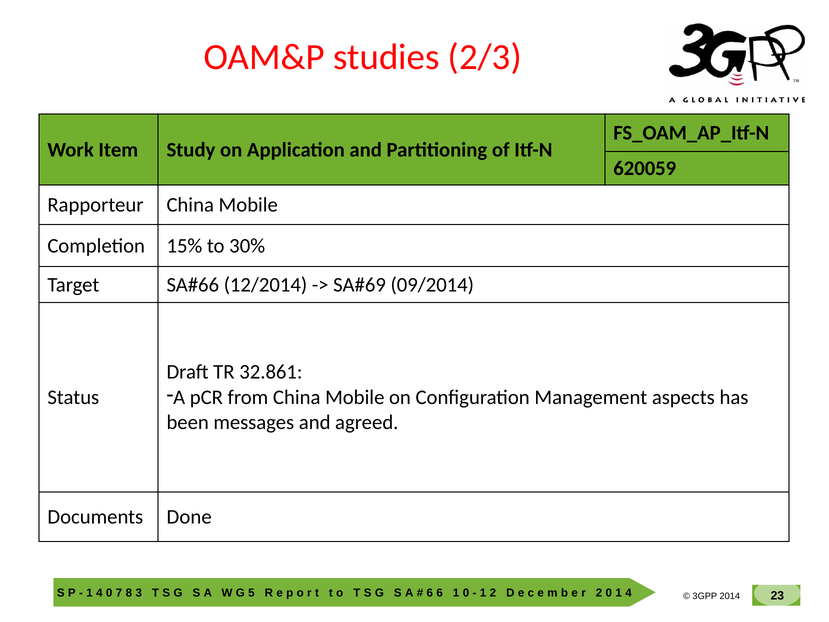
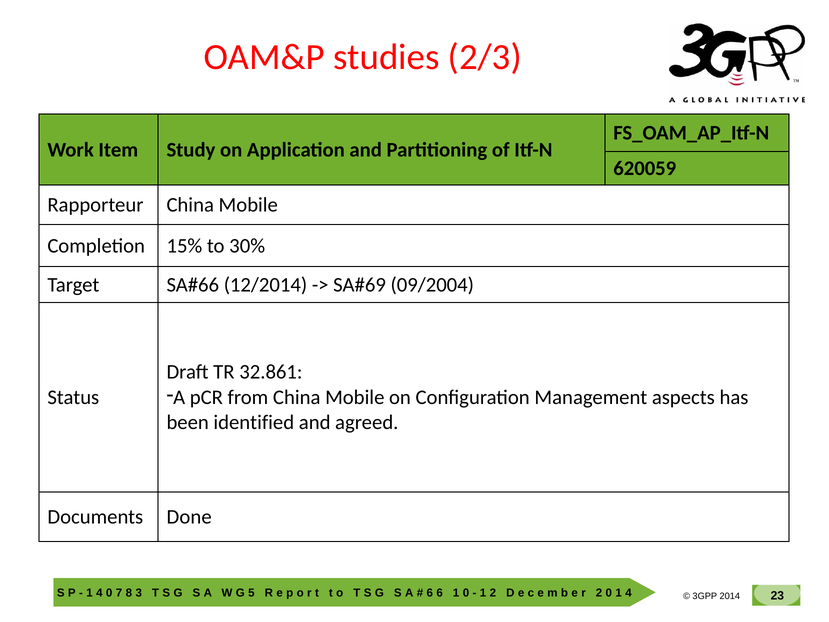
09/2014: 09/2014 -> 09/2004 (432, 285)
messages: messages -> identified (254, 422)
